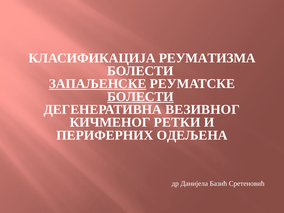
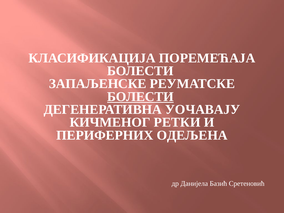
РЕУМАТИЗМА: РЕУМАТИЗМА -> ПОРЕМЕЋАЈА (207, 58)
ЗАПАЉЕНСКЕ underline: present -> none (98, 84)
ВЕЗИВНОГ: ВЕЗИВНОГ -> УОЧАВАЈУ (203, 109)
